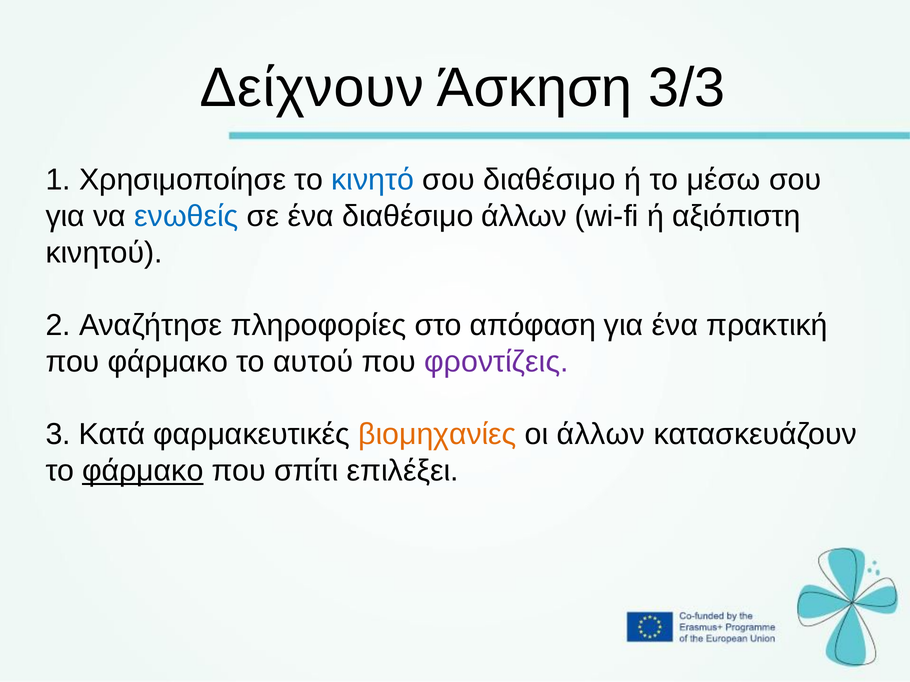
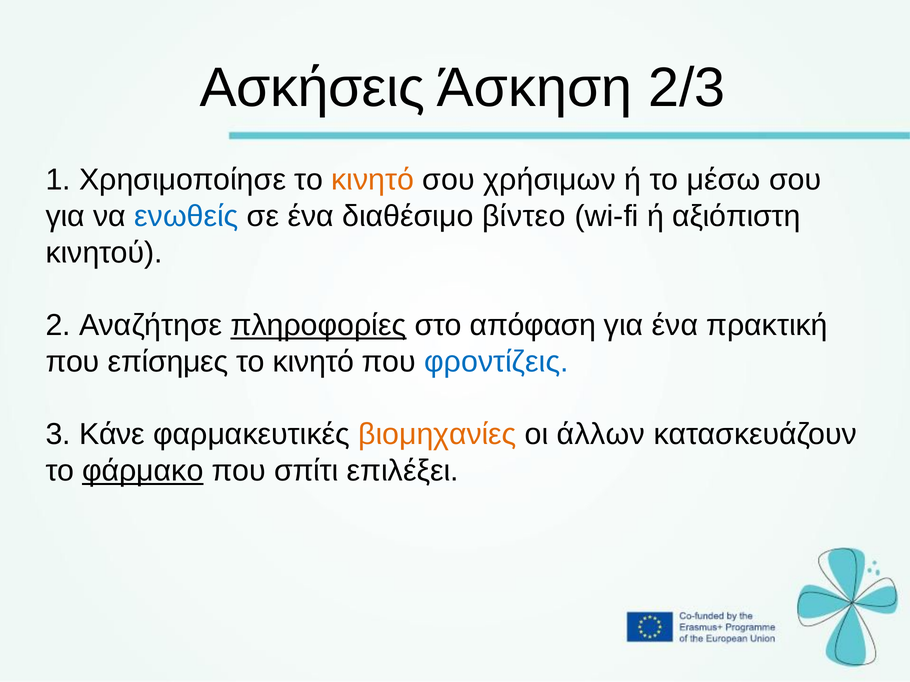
Δείχνουν: Δείχνουν -> Ασκήσεις (312, 88)
3/3: 3/3 -> 2/3 (687, 88)
κινητό colour: blue -> orange (373, 180)
σου διαθέσιμο: διαθέσιμο -> χρήσιμων (549, 180)
διαθέσιμο άλλων: άλλων -> βίντεο (524, 216)
πληροφορίες underline: none -> present (318, 326)
που φάρμακο: φάρμακο -> επίσημες (168, 362)
αυτού: αυτού -> κινητό (313, 362)
φροντίζεις colour: purple -> blue (496, 362)
Κατά: Κατά -> Κάνε (112, 435)
